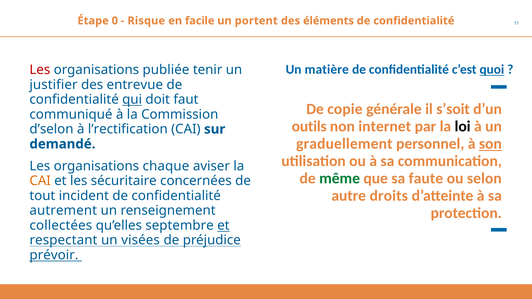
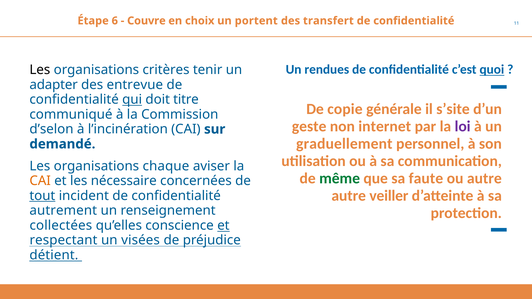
0: 0 -> 6 (115, 21)
Risque: Risque -> Couvre (146, 21)
facile: facile -> choix (200, 21)
éléments: éléments -> transfert (328, 21)
matière: matière -> rendues (327, 70)
Les colour: red -> black (40, 70)
publiée: publiée -> critères (166, 70)
justifier: justifier -> adapter (54, 85)
faut: faut -> titre (186, 100)
s’soit: s’soit -> s’site (453, 109)
outils: outils -> geste (309, 127)
loi colour: black -> purple (463, 127)
l’rectification: l’rectification -> l’incinération (128, 129)
son underline: present -> none (490, 144)
ou selon: selon -> autre (484, 178)
sécuritaire: sécuritaire -> nécessaire (124, 181)
droits: droits -> veiller (389, 196)
tout underline: none -> present (42, 196)
septembre: septembre -> conscience (180, 225)
prévoir: prévoir -> détient (54, 255)
